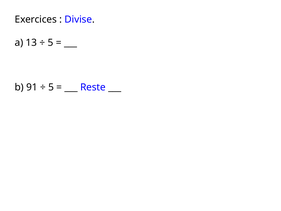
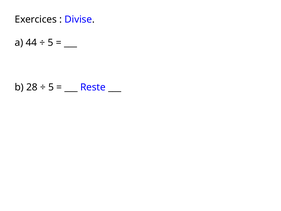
13: 13 -> 44 (31, 43)
91: 91 -> 28 (32, 87)
